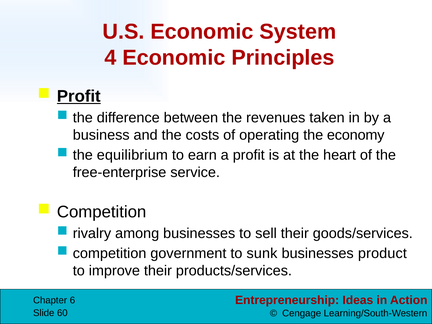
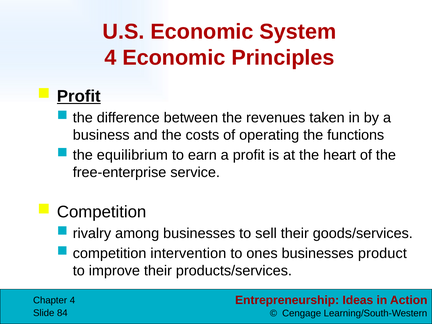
economy: economy -> functions (356, 135)
government: government -> intervention (188, 253)
sunk: sunk -> ones (262, 253)
Chapter 6: 6 -> 4 (72, 300)
60: 60 -> 84 (62, 313)
